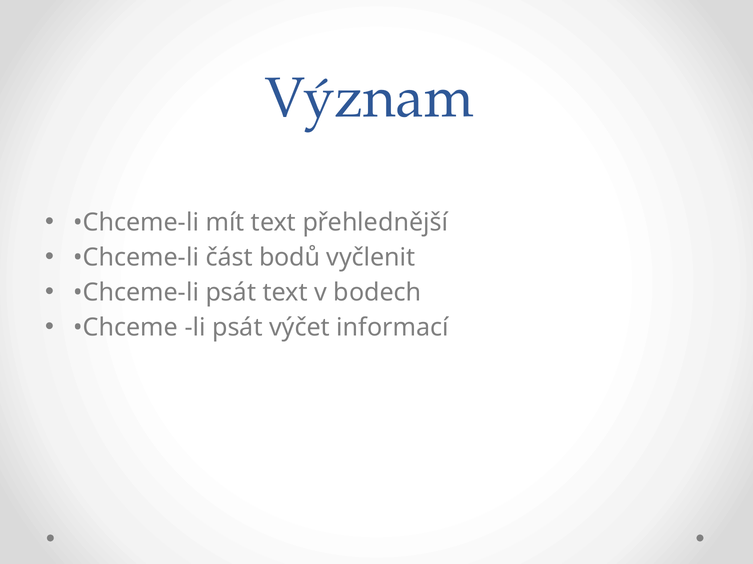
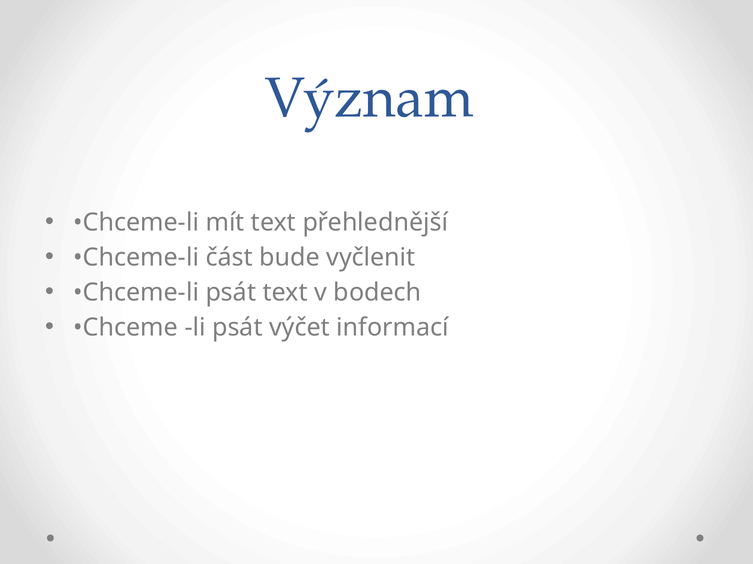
bodů: bodů -> bude (290, 258)
